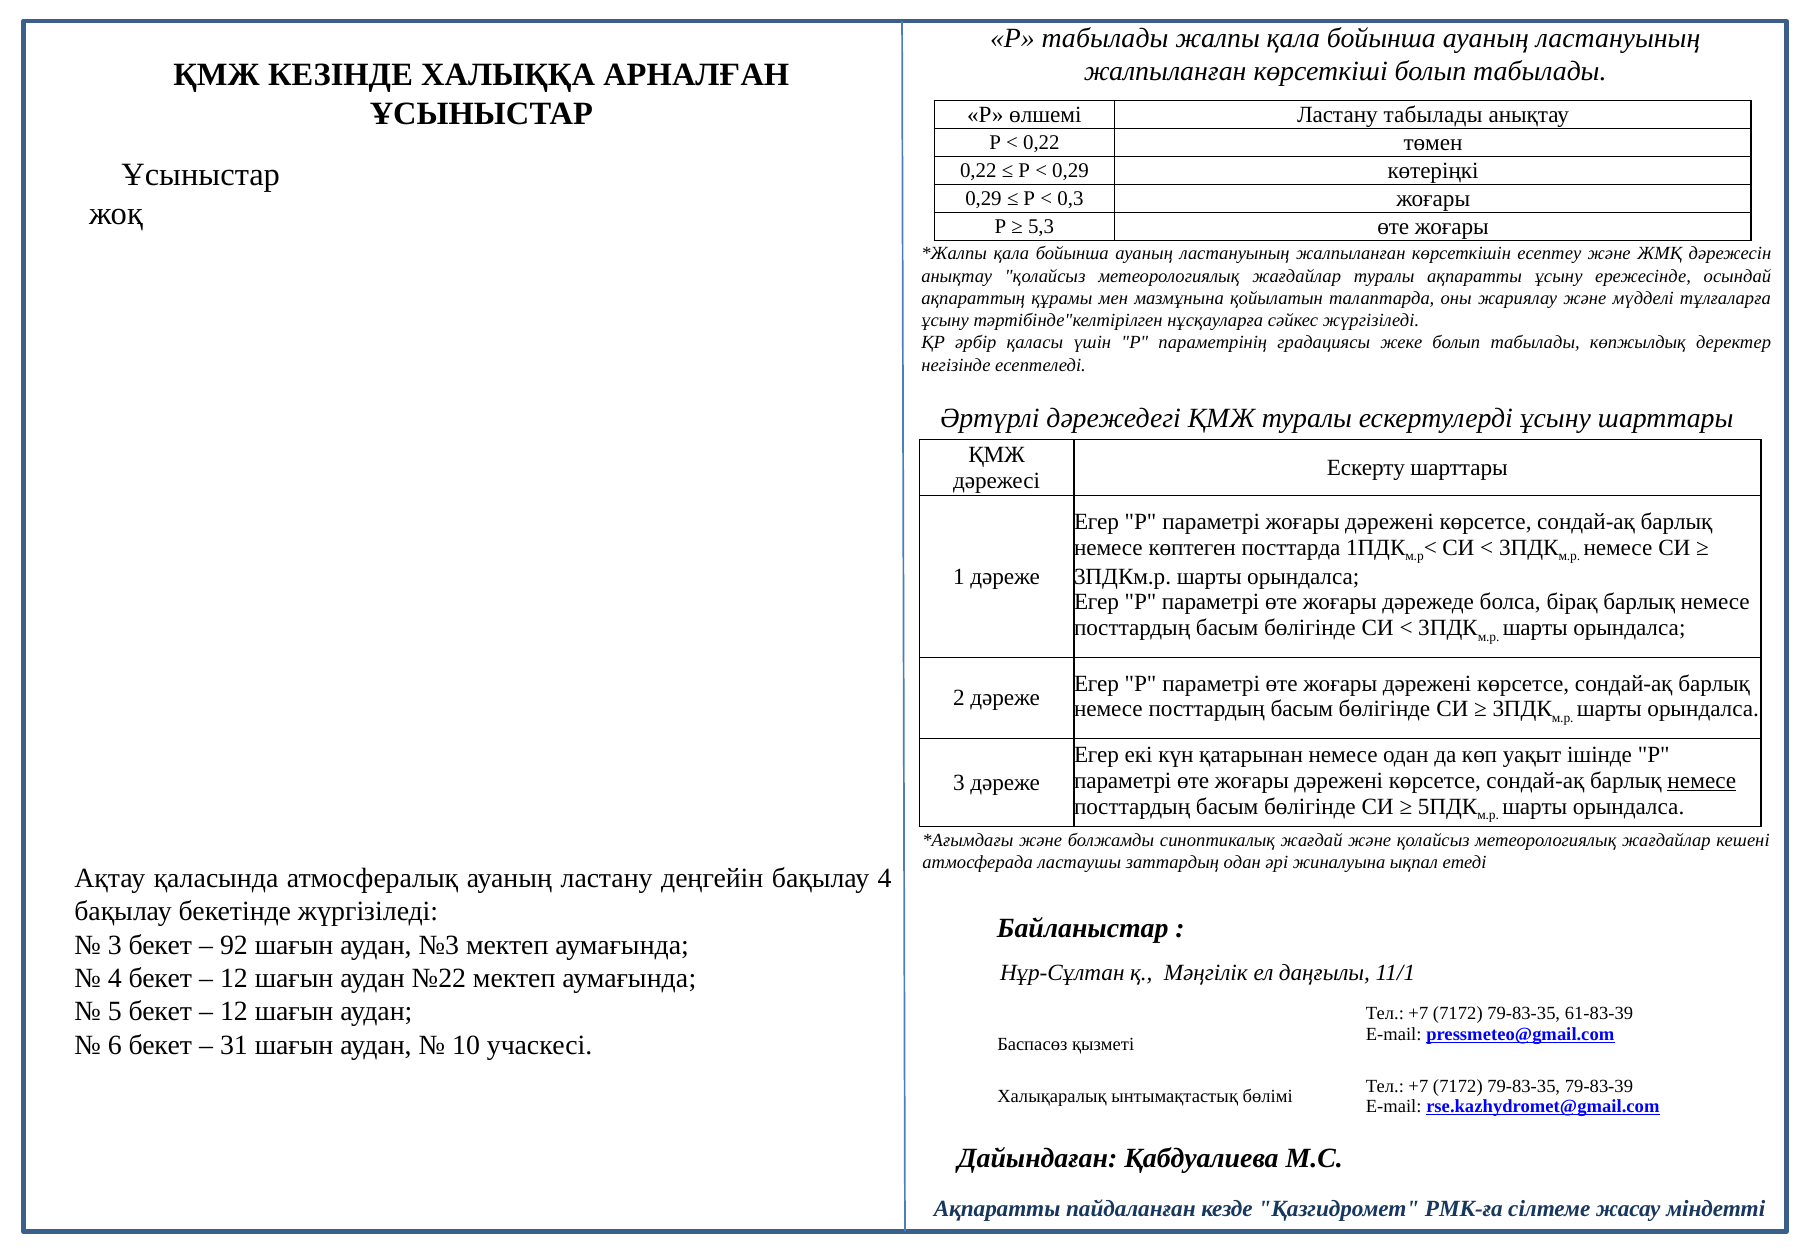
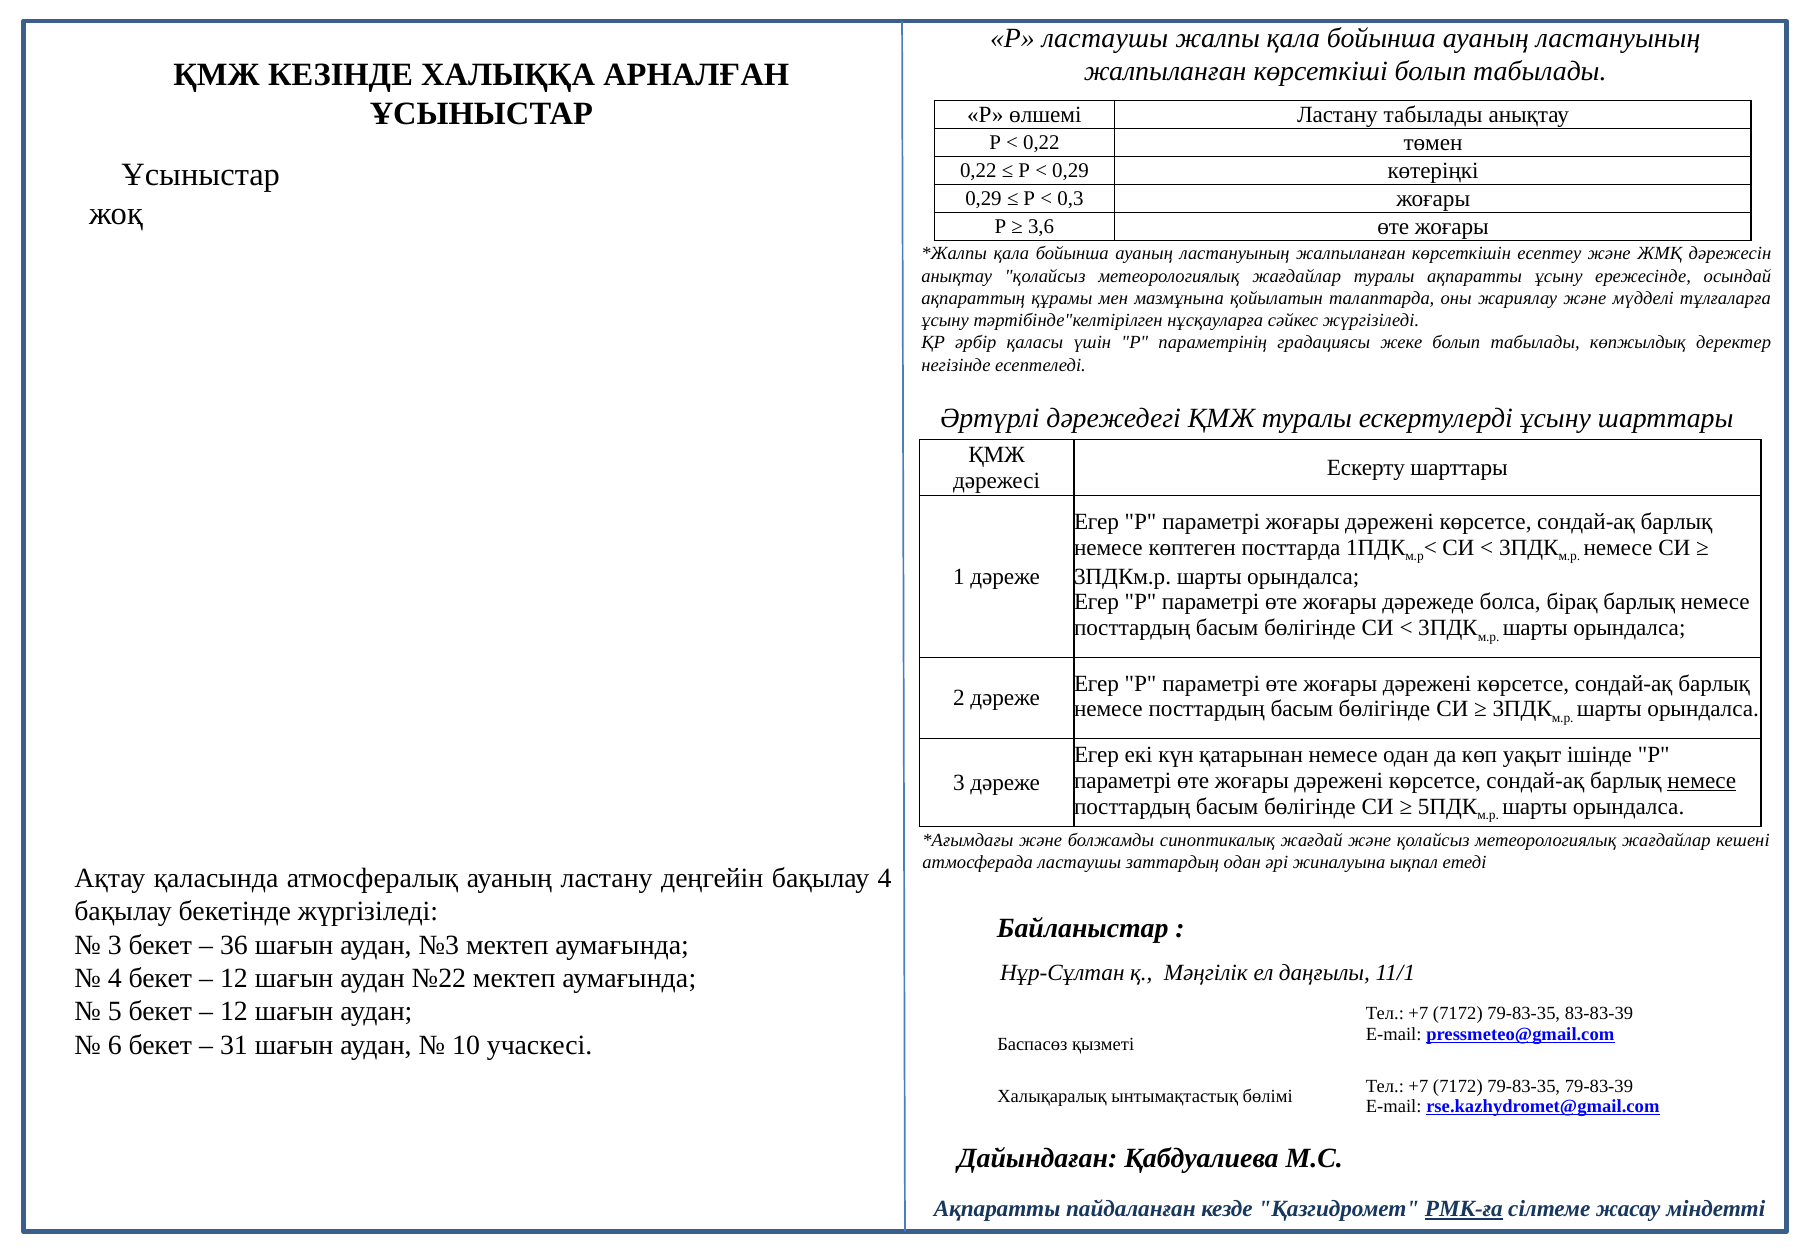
Р табылады: табылады -> ластаушы (1105, 38)
5,3: 5,3 -> 3,6 (1041, 227)
92: 92 -> 36 (234, 945)
61-83-39: 61-83-39 -> 83-83-39 (1599, 1014)
РМК-ға underline: none -> present (1464, 1209)
